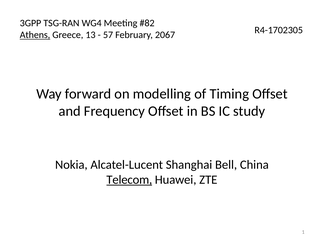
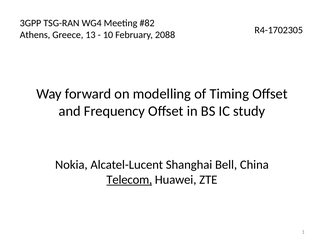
Athens underline: present -> none (35, 35)
57: 57 -> 10 (108, 35)
2067: 2067 -> 2088 (165, 35)
